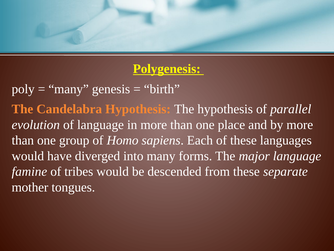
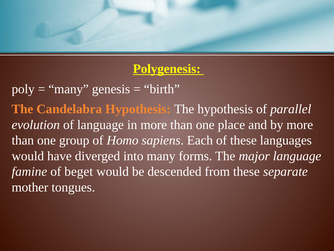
tribes: tribes -> beget (79, 171)
